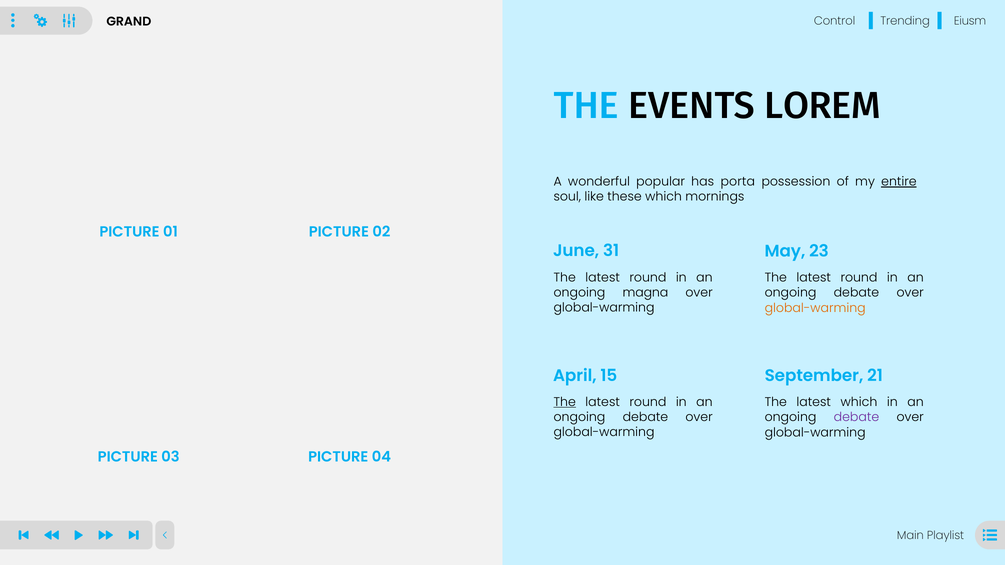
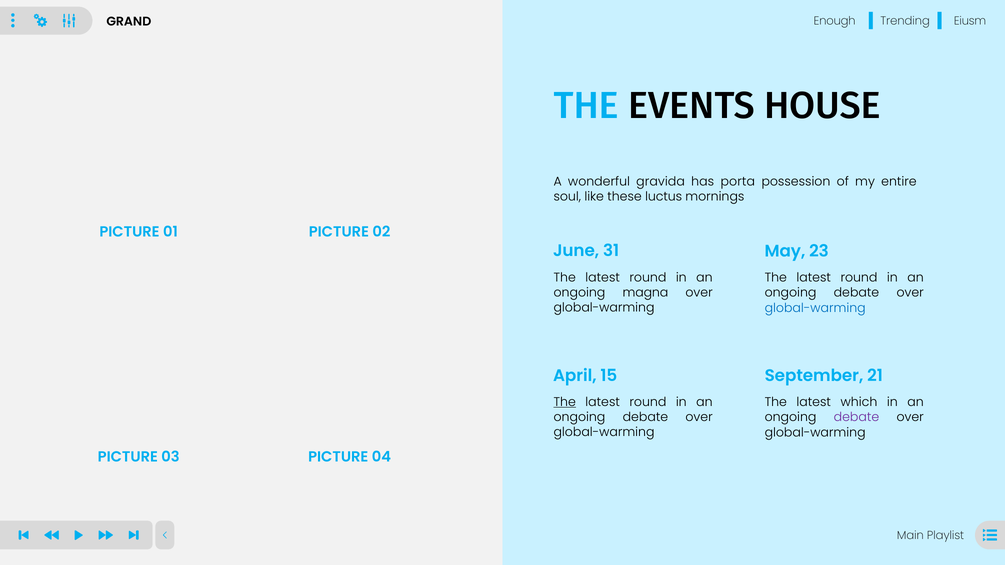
Control: Control -> Enough (835, 21)
LOREM: LOREM -> HOUSE (822, 106)
popular: popular -> gravida (661, 182)
entire underline: present -> none (899, 182)
these which: which -> luctus (664, 197)
global-warming colour: orange -> blue (815, 308)
